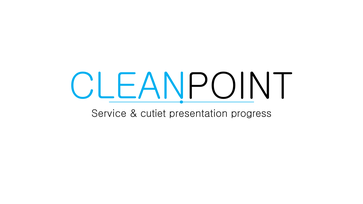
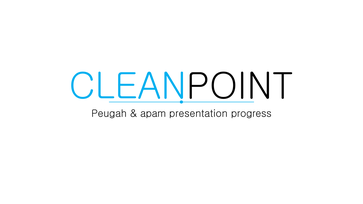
Service: Service -> Peugah (109, 114)
cutiet: cutiet -> apam (153, 114)
